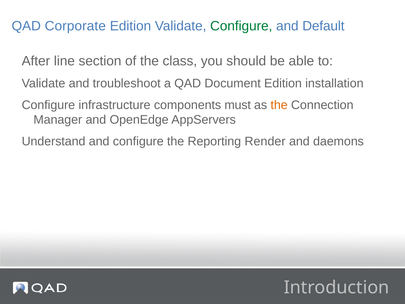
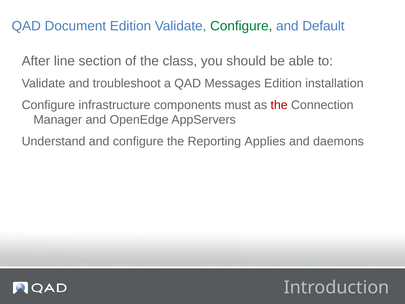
Corporate: Corporate -> Document (75, 26)
Document: Document -> Messages (233, 83)
the colour: orange -> red (279, 105)
Render: Render -> Applies (265, 141)
